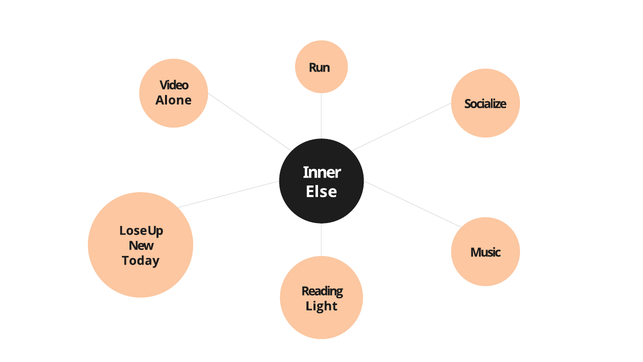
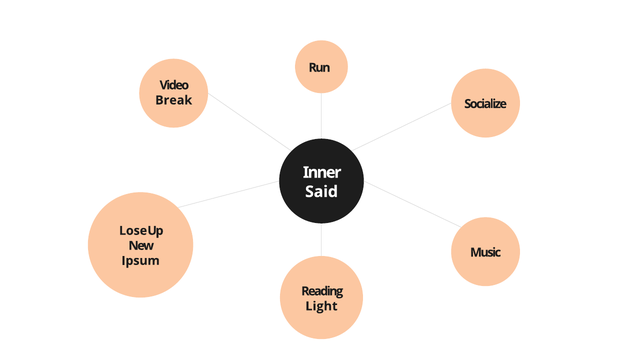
Alone: Alone -> Break (174, 100)
Else: Else -> Said (322, 192)
Today: Today -> Ipsum (141, 260)
